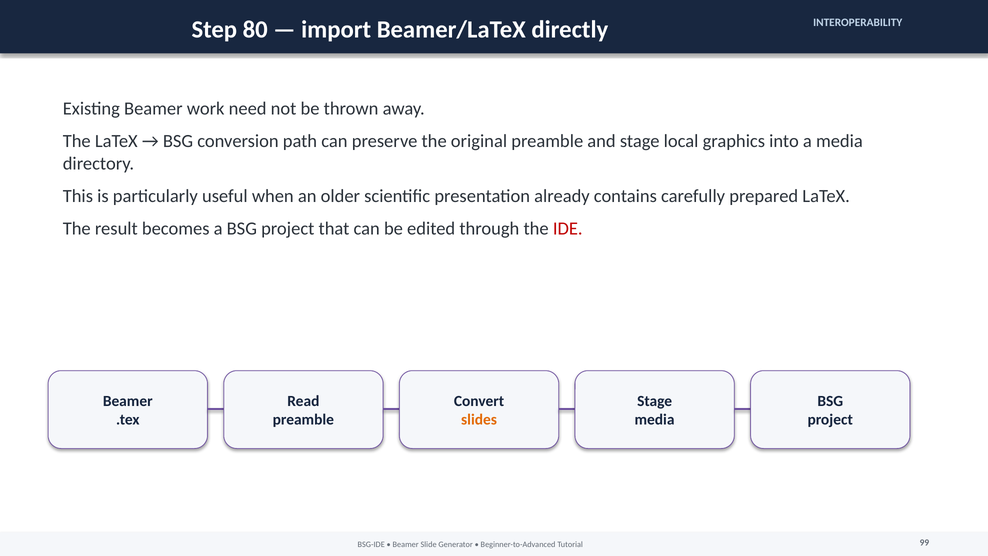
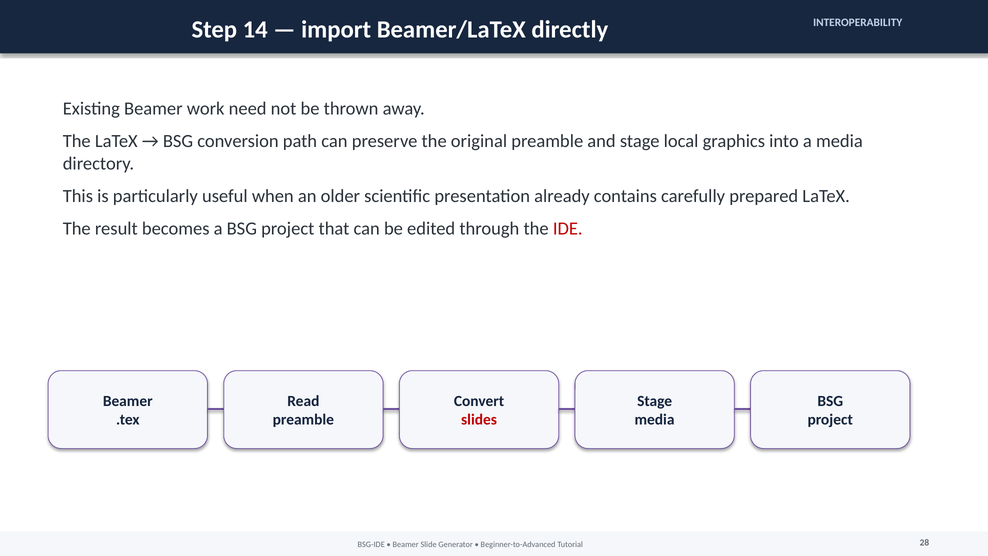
80: 80 -> 14 (255, 30)
slides colour: orange -> red (479, 419)
99: 99 -> 28 (924, 543)
